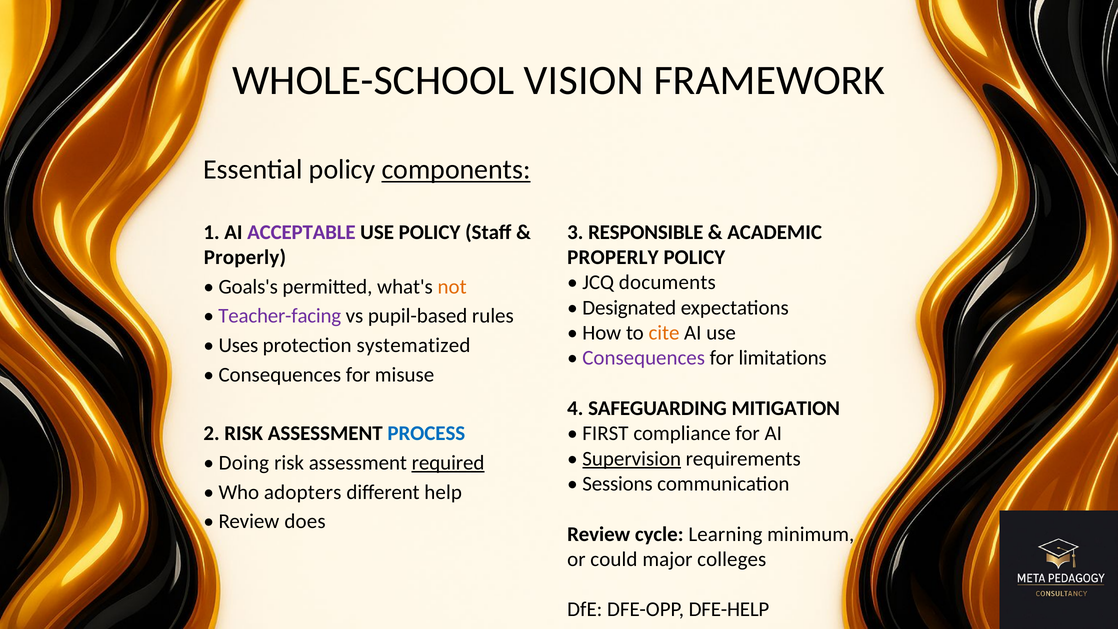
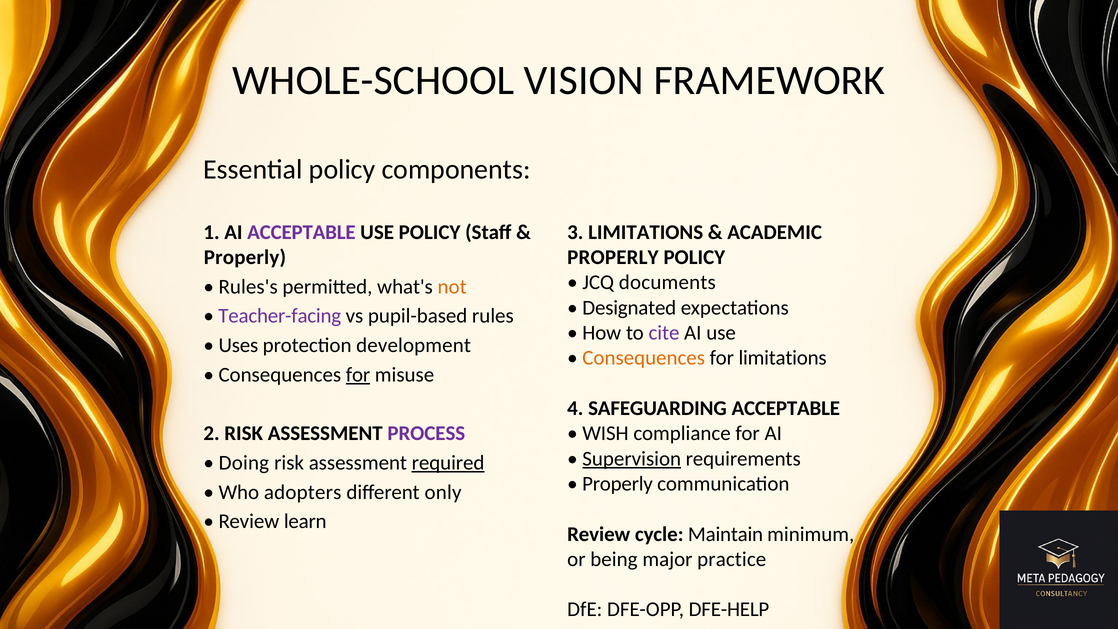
components underline: present -> none (456, 170)
3 RESPONSIBLE: RESPONSIBLE -> LIMITATIONS (646, 232)
Goals's: Goals's -> Rules's (248, 287)
cite colour: orange -> purple (664, 333)
systematized: systematized -> development (414, 345)
Consequences colour: purple -> orange (644, 358)
for underline: none -> present (358, 375)
SAFEGUARDING MITIGATION: MITIGATION -> ACCEPTABLE (786, 408)
PROCESS colour: blue -> purple (426, 433)
FIRST: FIRST -> WISH (605, 433)
Sessions: Sessions -> Properly (617, 484)
help: help -> only (443, 492)
does: does -> learn (305, 521)
Learning: Learning -> Maintain (726, 534)
could: could -> being (614, 559)
colleges: colleges -> practice (732, 559)
